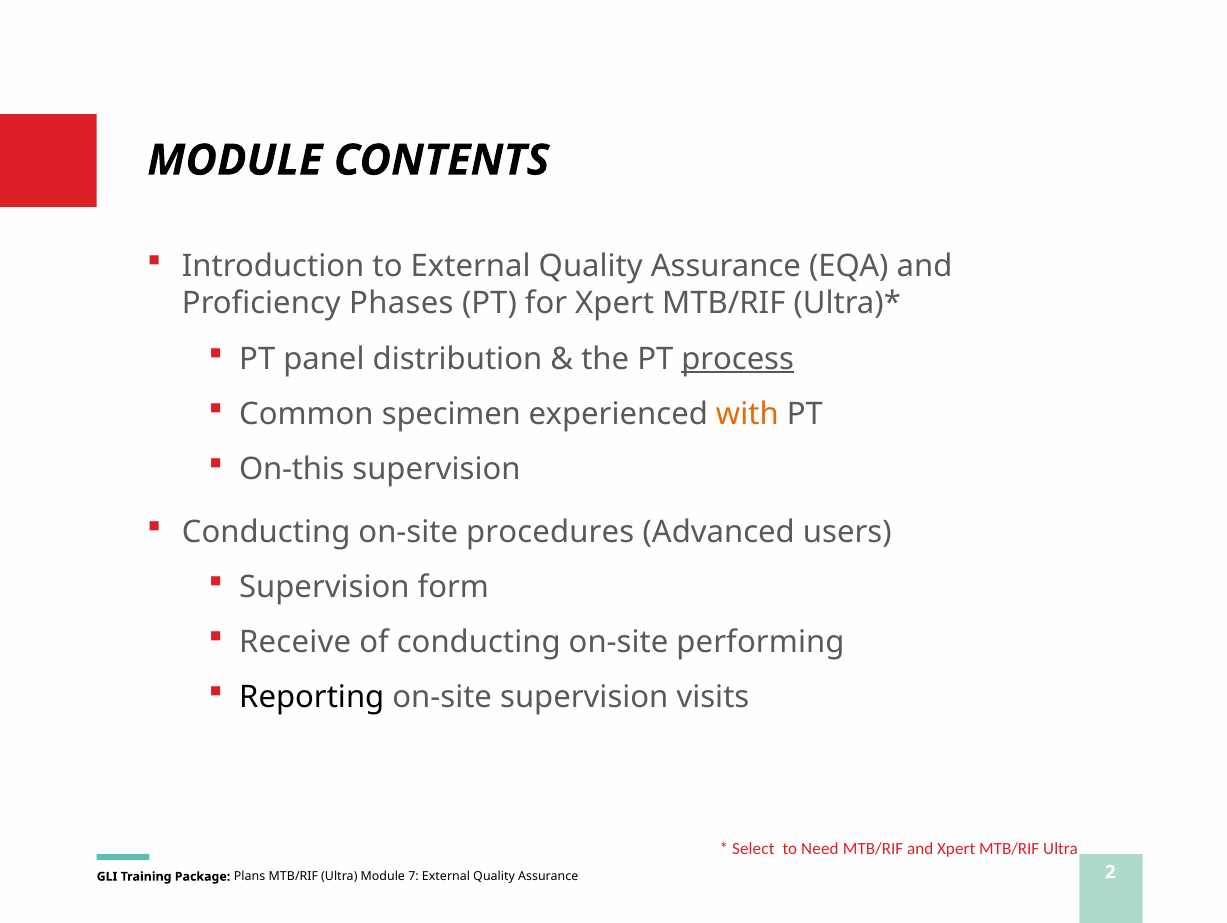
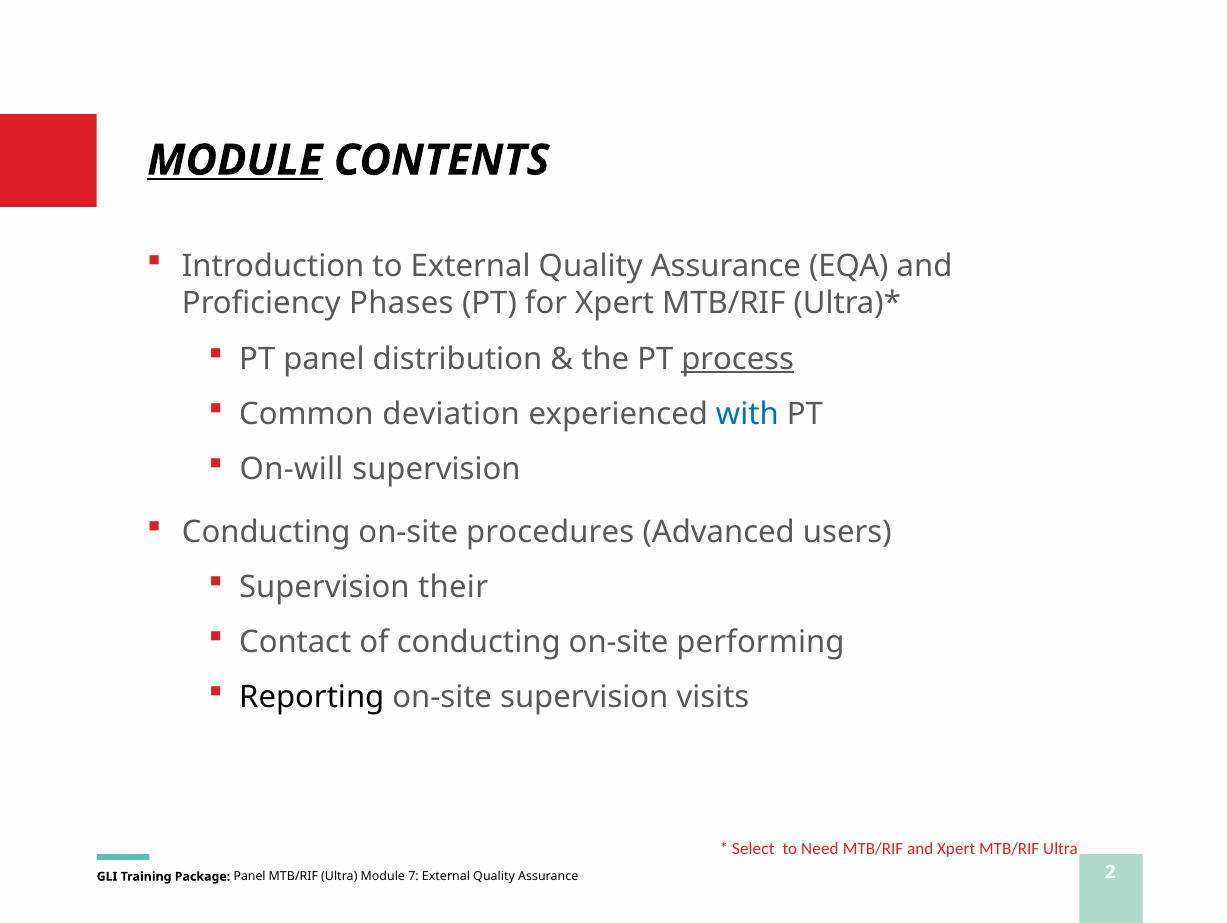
MODULE underline: none -> present (235, 160)
specimen: specimen -> deviation (451, 414)
with colour: orange -> blue (747, 414)
On-this: On-this -> On-will (292, 469)
form: form -> their (453, 588)
Receive: Receive -> Contact (295, 643)
Plans: Plans -> Panel (250, 877)
